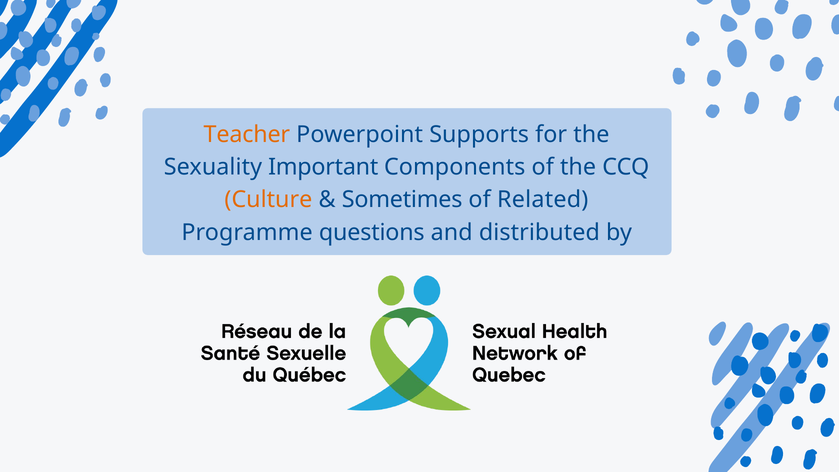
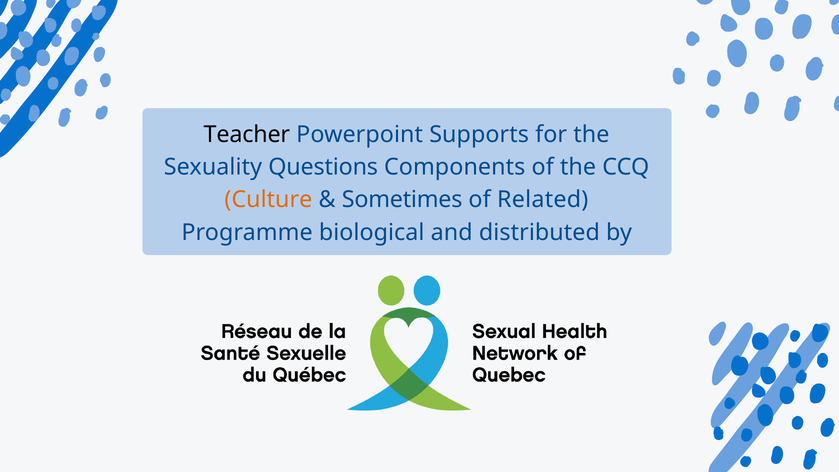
Teacher colour: orange -> black (247, 134)
Important: Important -> Questions (323, 167)
questions: questions -> biological (372, 232)
